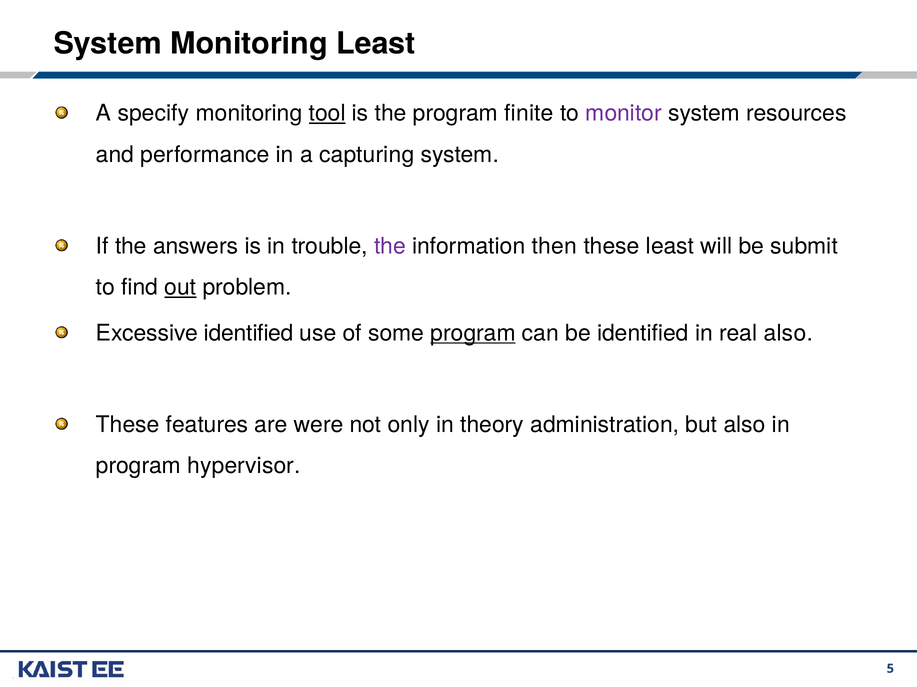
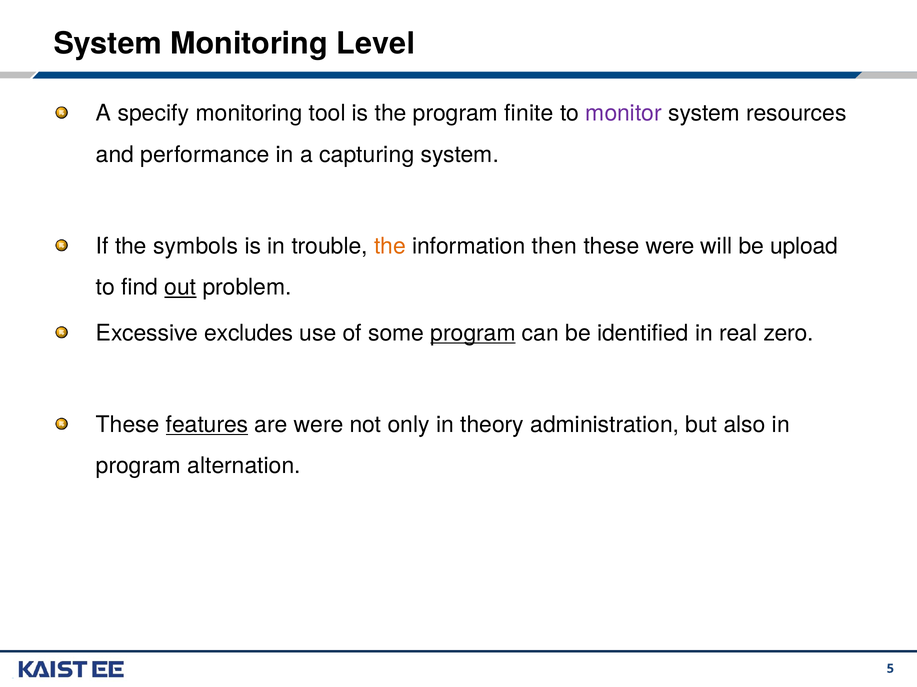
Monitoring Least: Least -> Level (376, 44)
tool underline: present -> none (327, 113)
answers: answers -> symbols (196, 246)
the colour: purple -> orange (390, 246)
these least: least -> were (670, 246)
submit: submit -> upload (804, 246)
Excessive identified: identified -> excludes (249, 333)
real also: also -> zero (789, 333)
features underline: none -> present (207, 425)
hypervisor: hypervisor -> alternation (244, 466)
